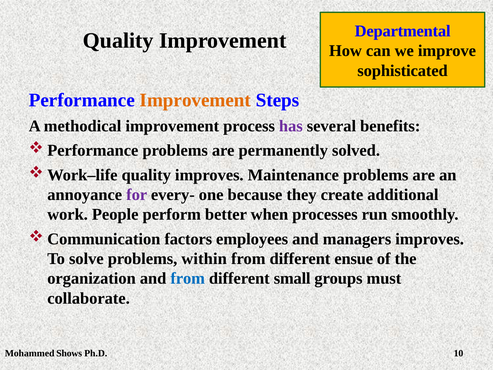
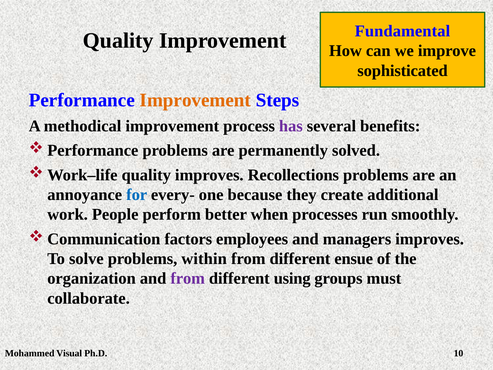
Departmental: Departmental -> Fundamental (402, 31)
Maintenance: Maintenance -> Recollections (293, 175)
for colour: purple -> blue (137, 195)
from colour: blue -> purple (188, 278)
small: small -> using (292, 278)
Shows: Shows -> Visual (69, 353)
